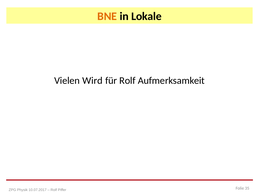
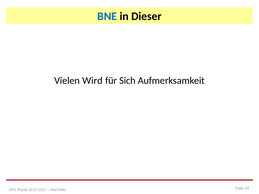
BNE colour: orange -> blue (107, 16)
Lokale: Lokale -> Dieser (146, 16)
für Rolf: Rolf -> Sich (127, 81)
